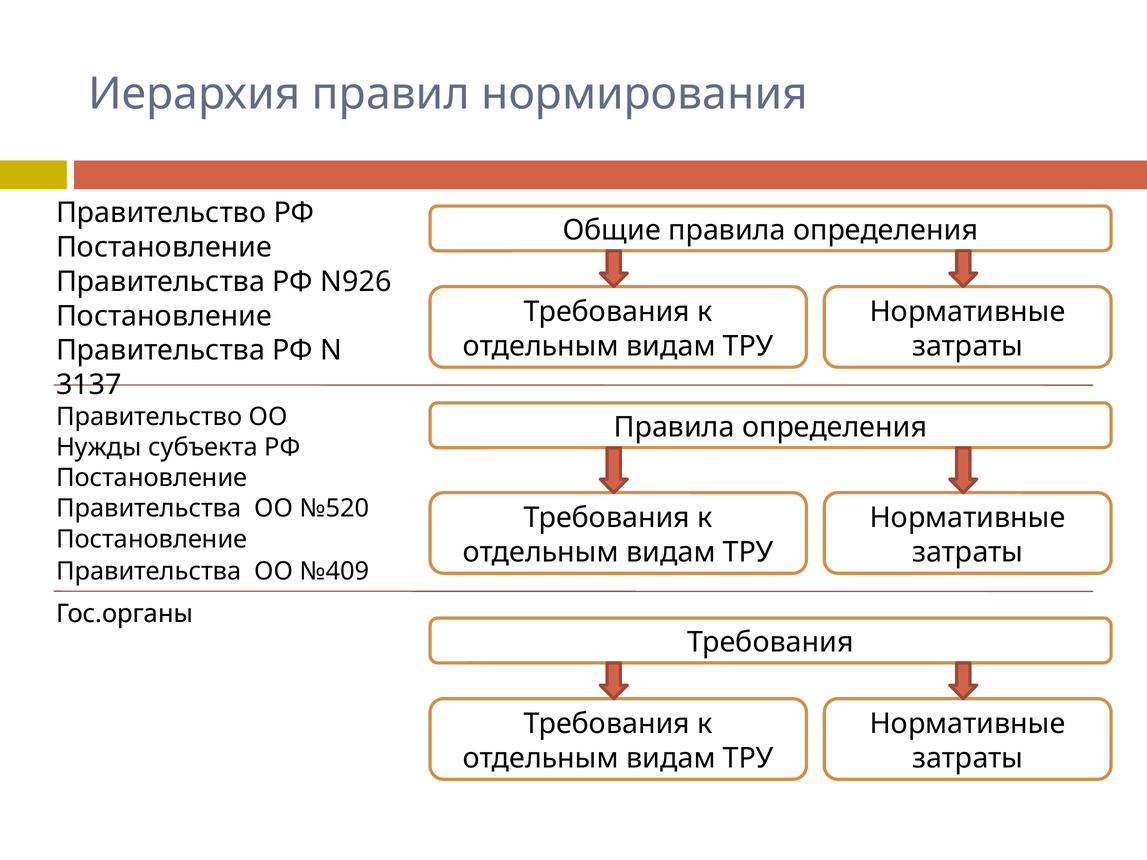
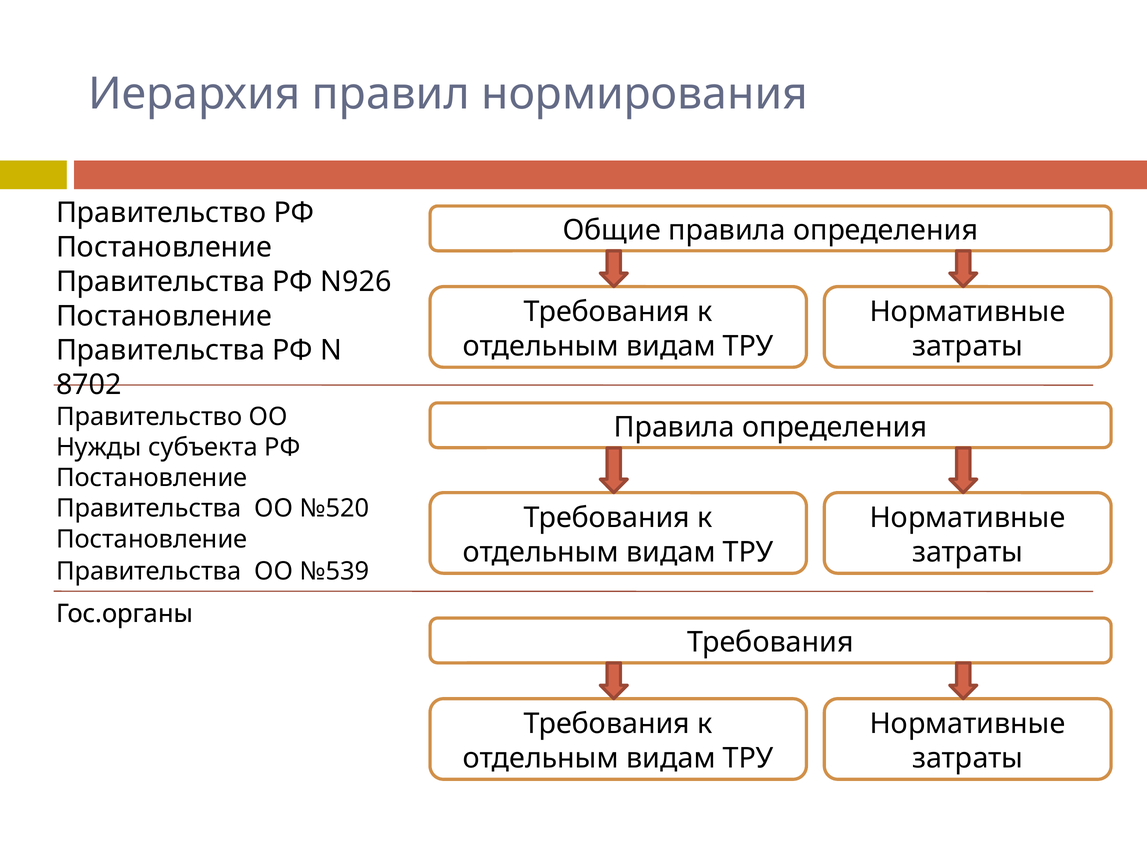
3137: 3137 -> 8702 (89, 385)
№409: №409 -> №539 (334, 571)
